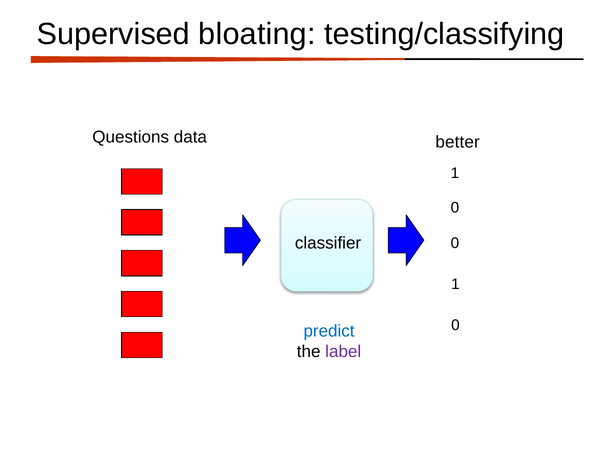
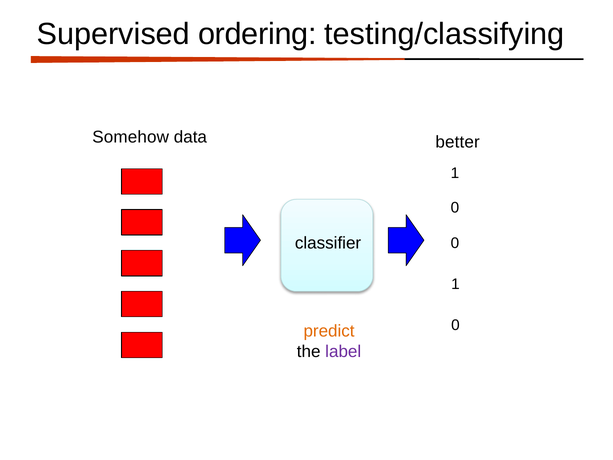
bloating: bloating -> ordering (257, 34)
Questions: Questions -> Somehow (131, 137)
predict colour: blue -> orange (329, 331)
